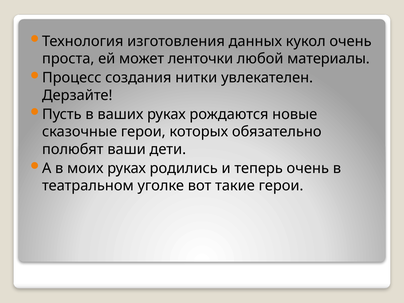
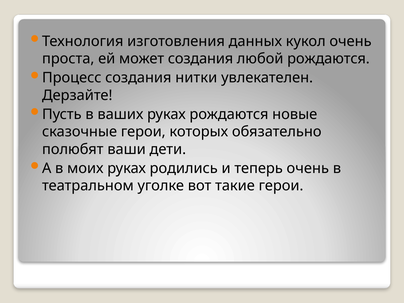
может ленточки: ленточки -> создания (201, 59)
любой материалы: материалы -> рождаются (328, 59)
